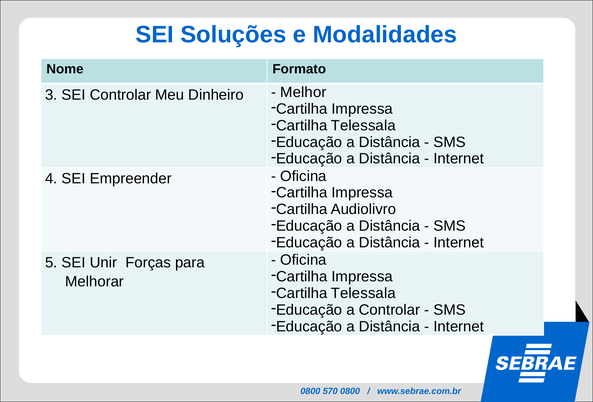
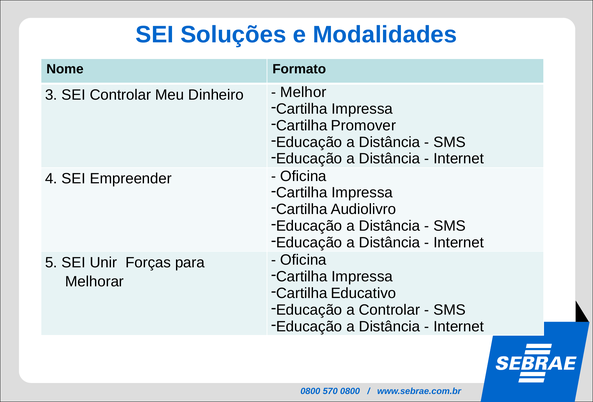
Telessala: Telessala -> Promover (363, 126)
Telessala: Telessala -> Educativo (363, 293)
